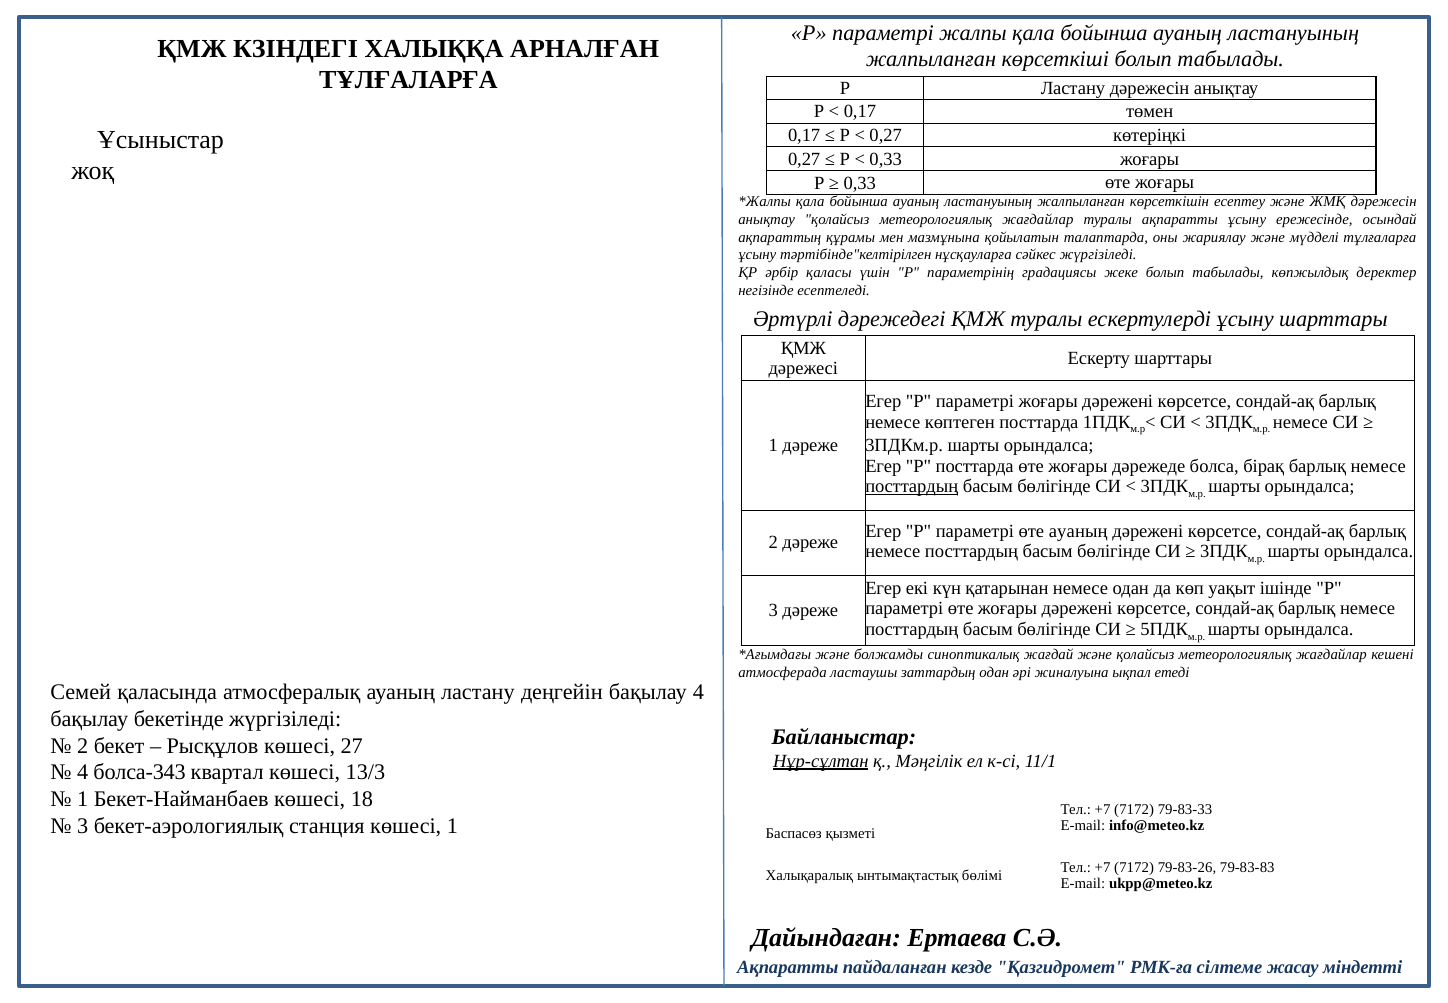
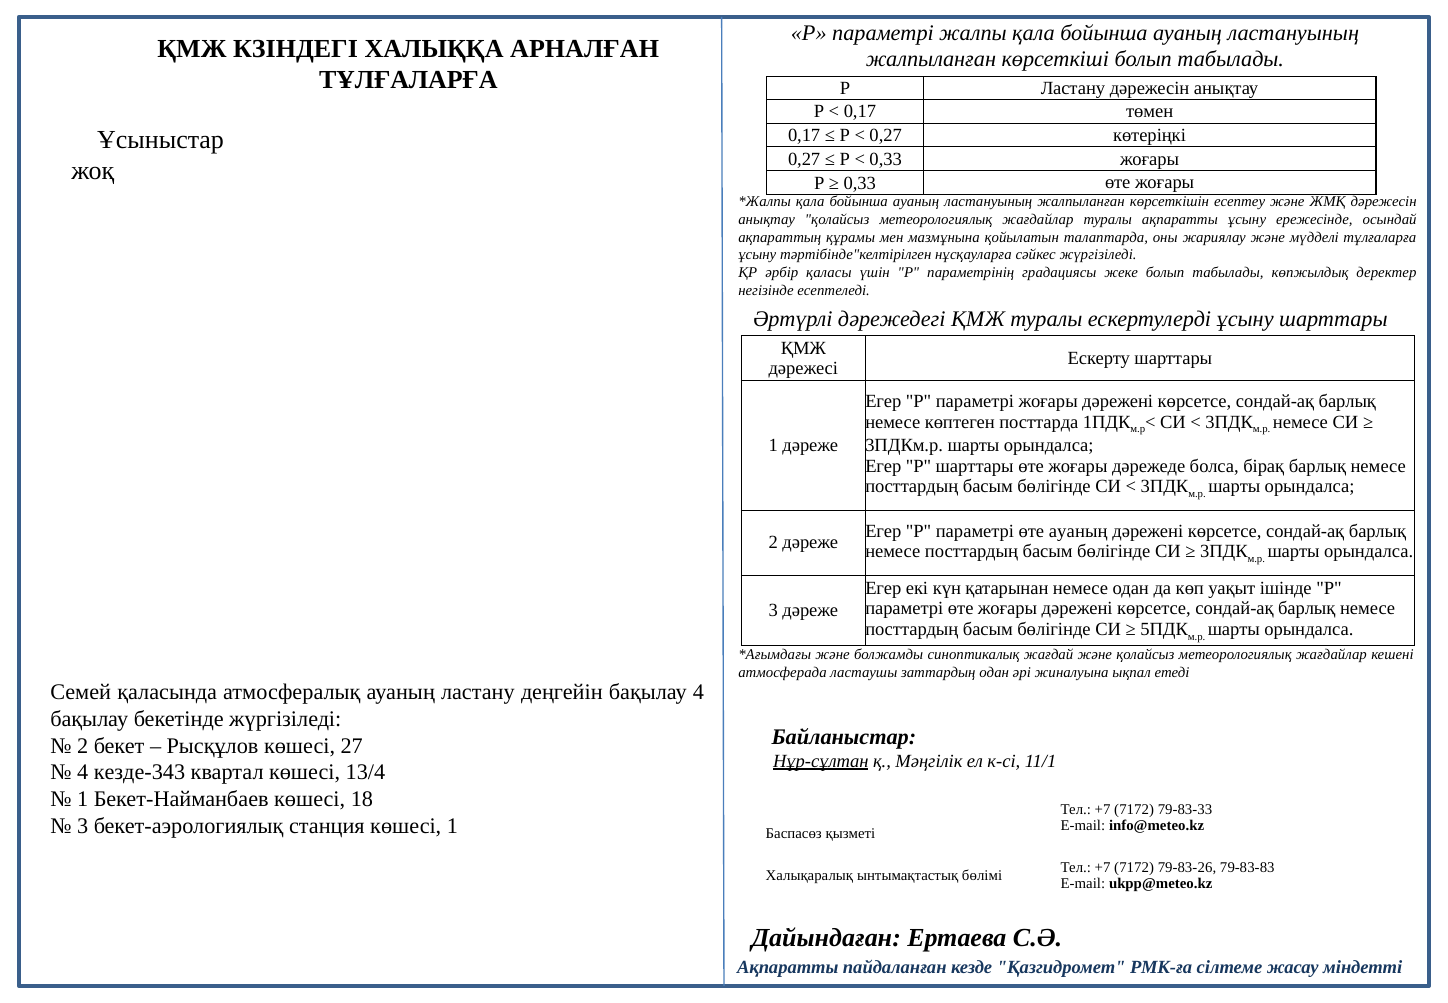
P посттарда: посттарда -> шарттары (975, 466)
посттардың underline: present -> none (912, 486)
болса-343: болса-343 -> кезде-343 (139, 772)
13/3: 13/3 -> 13/4 (366, 772)
